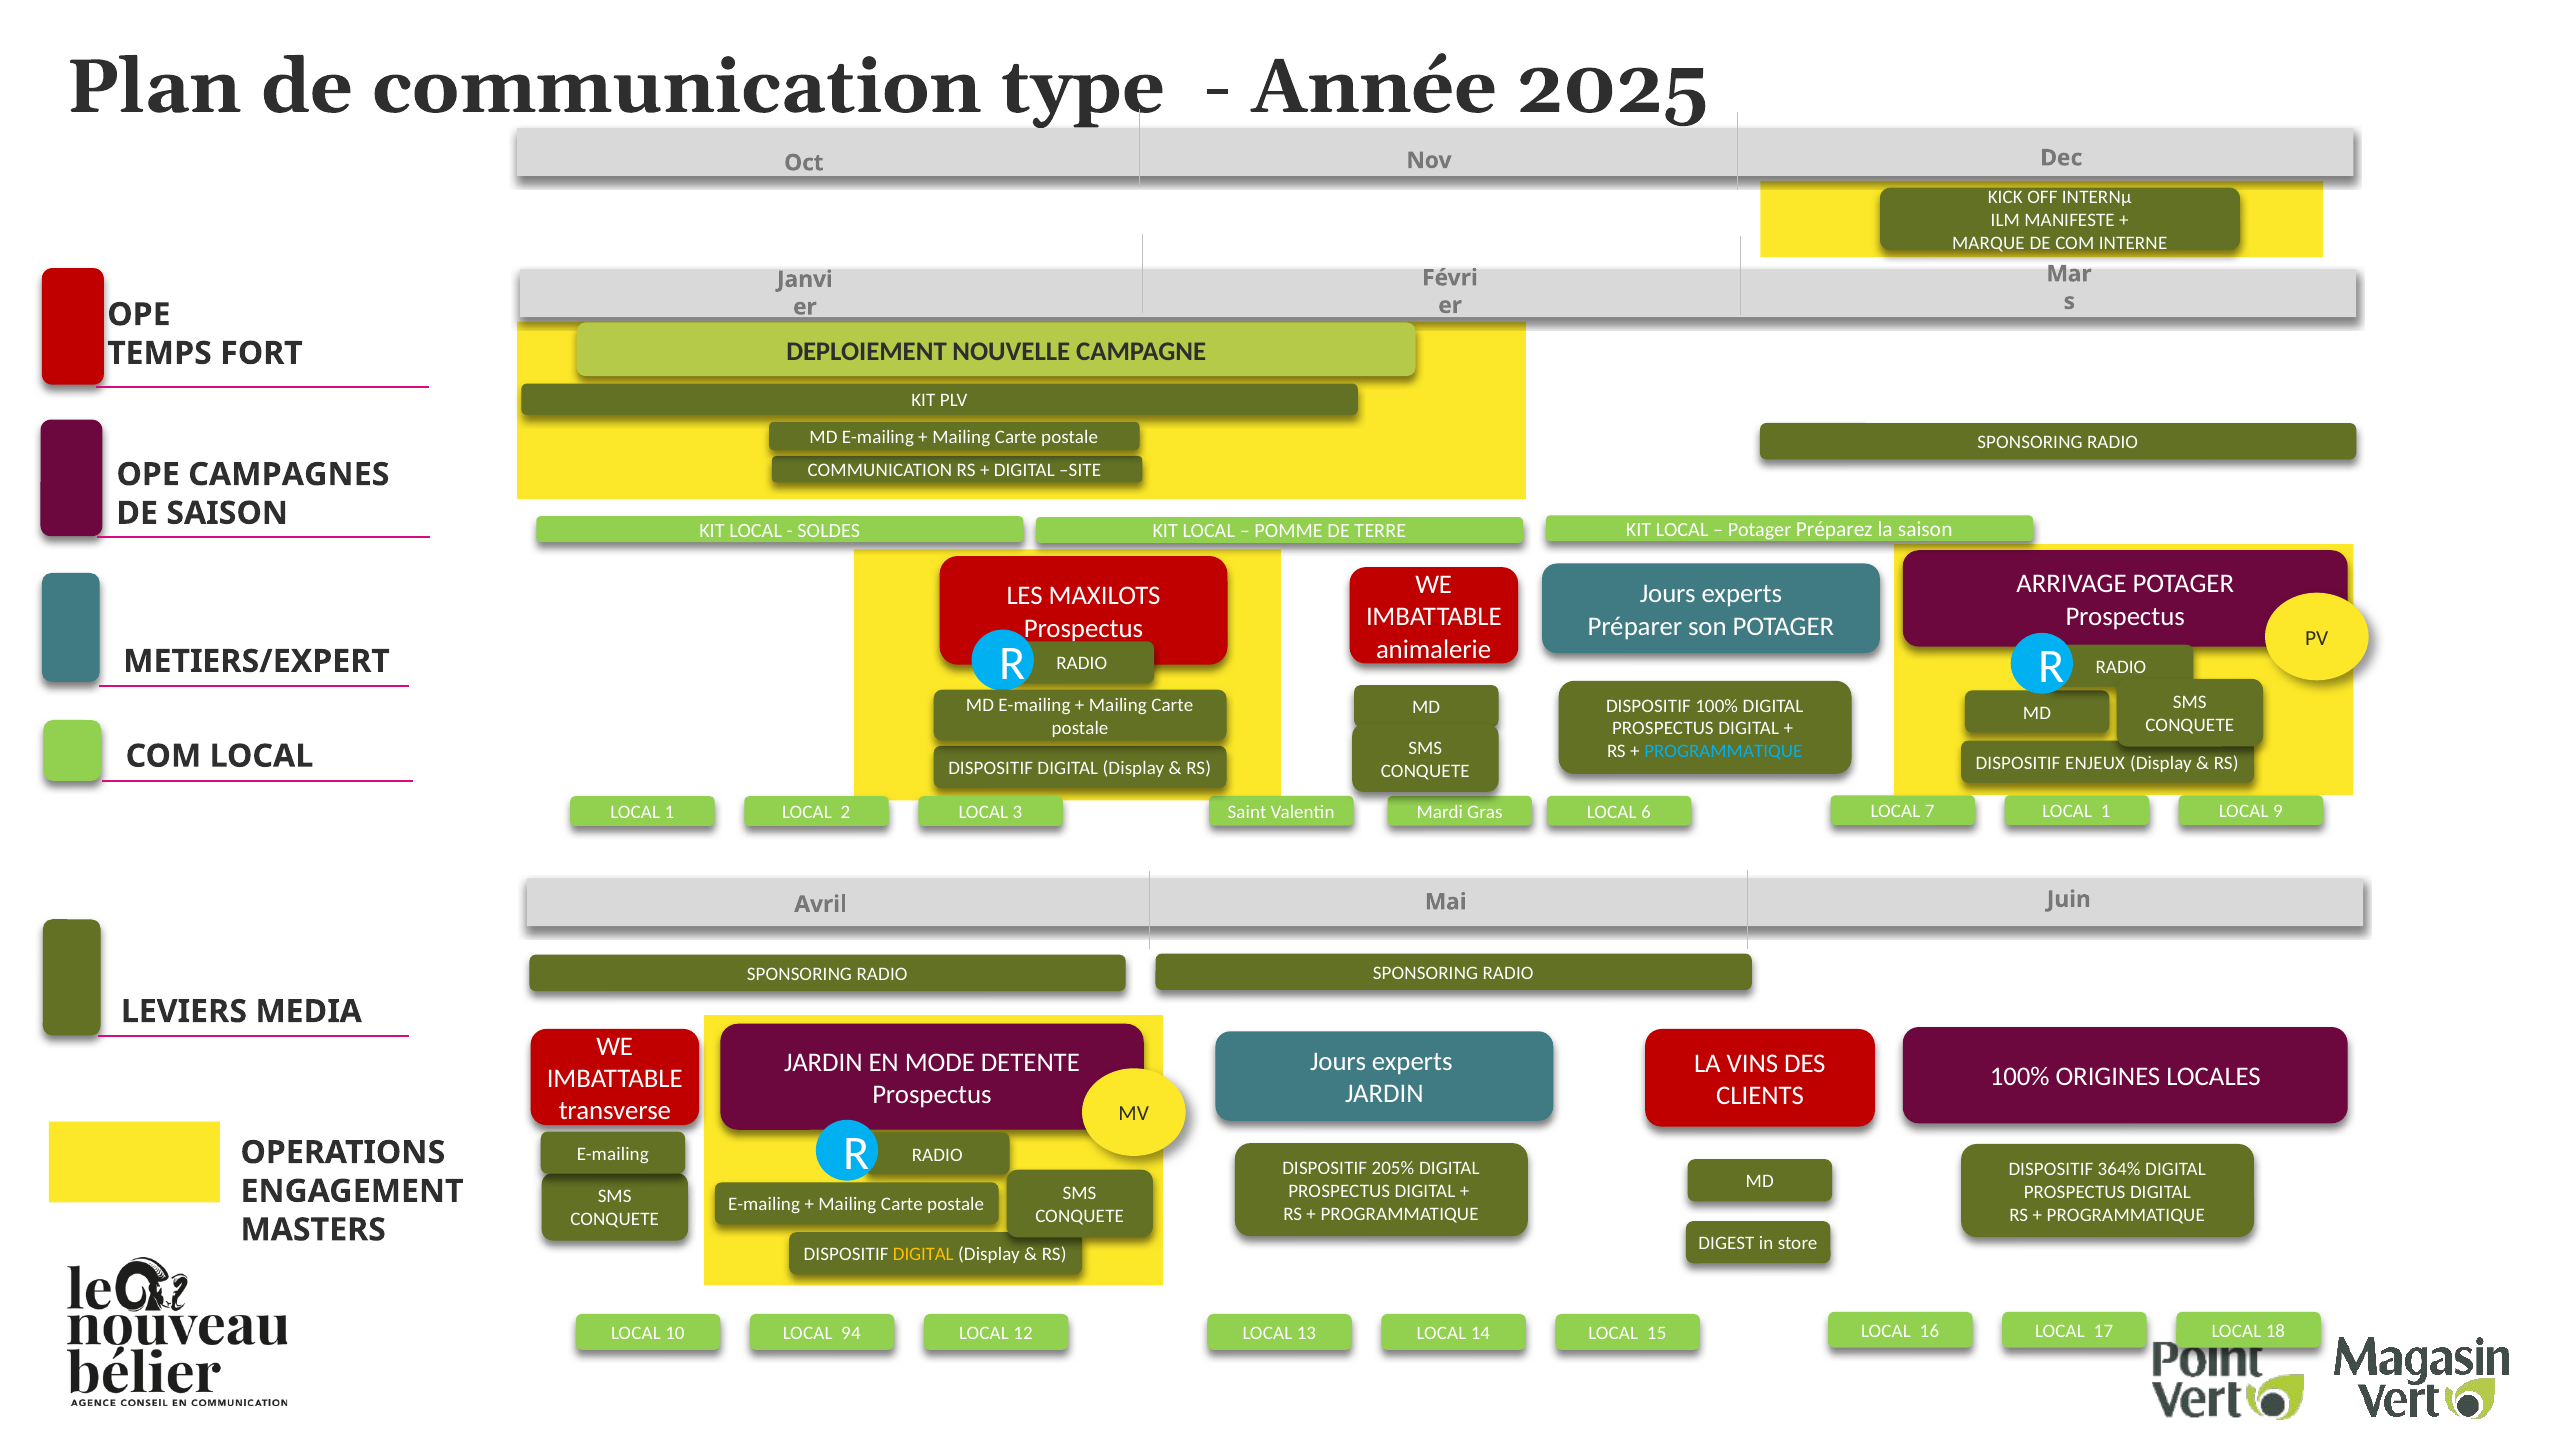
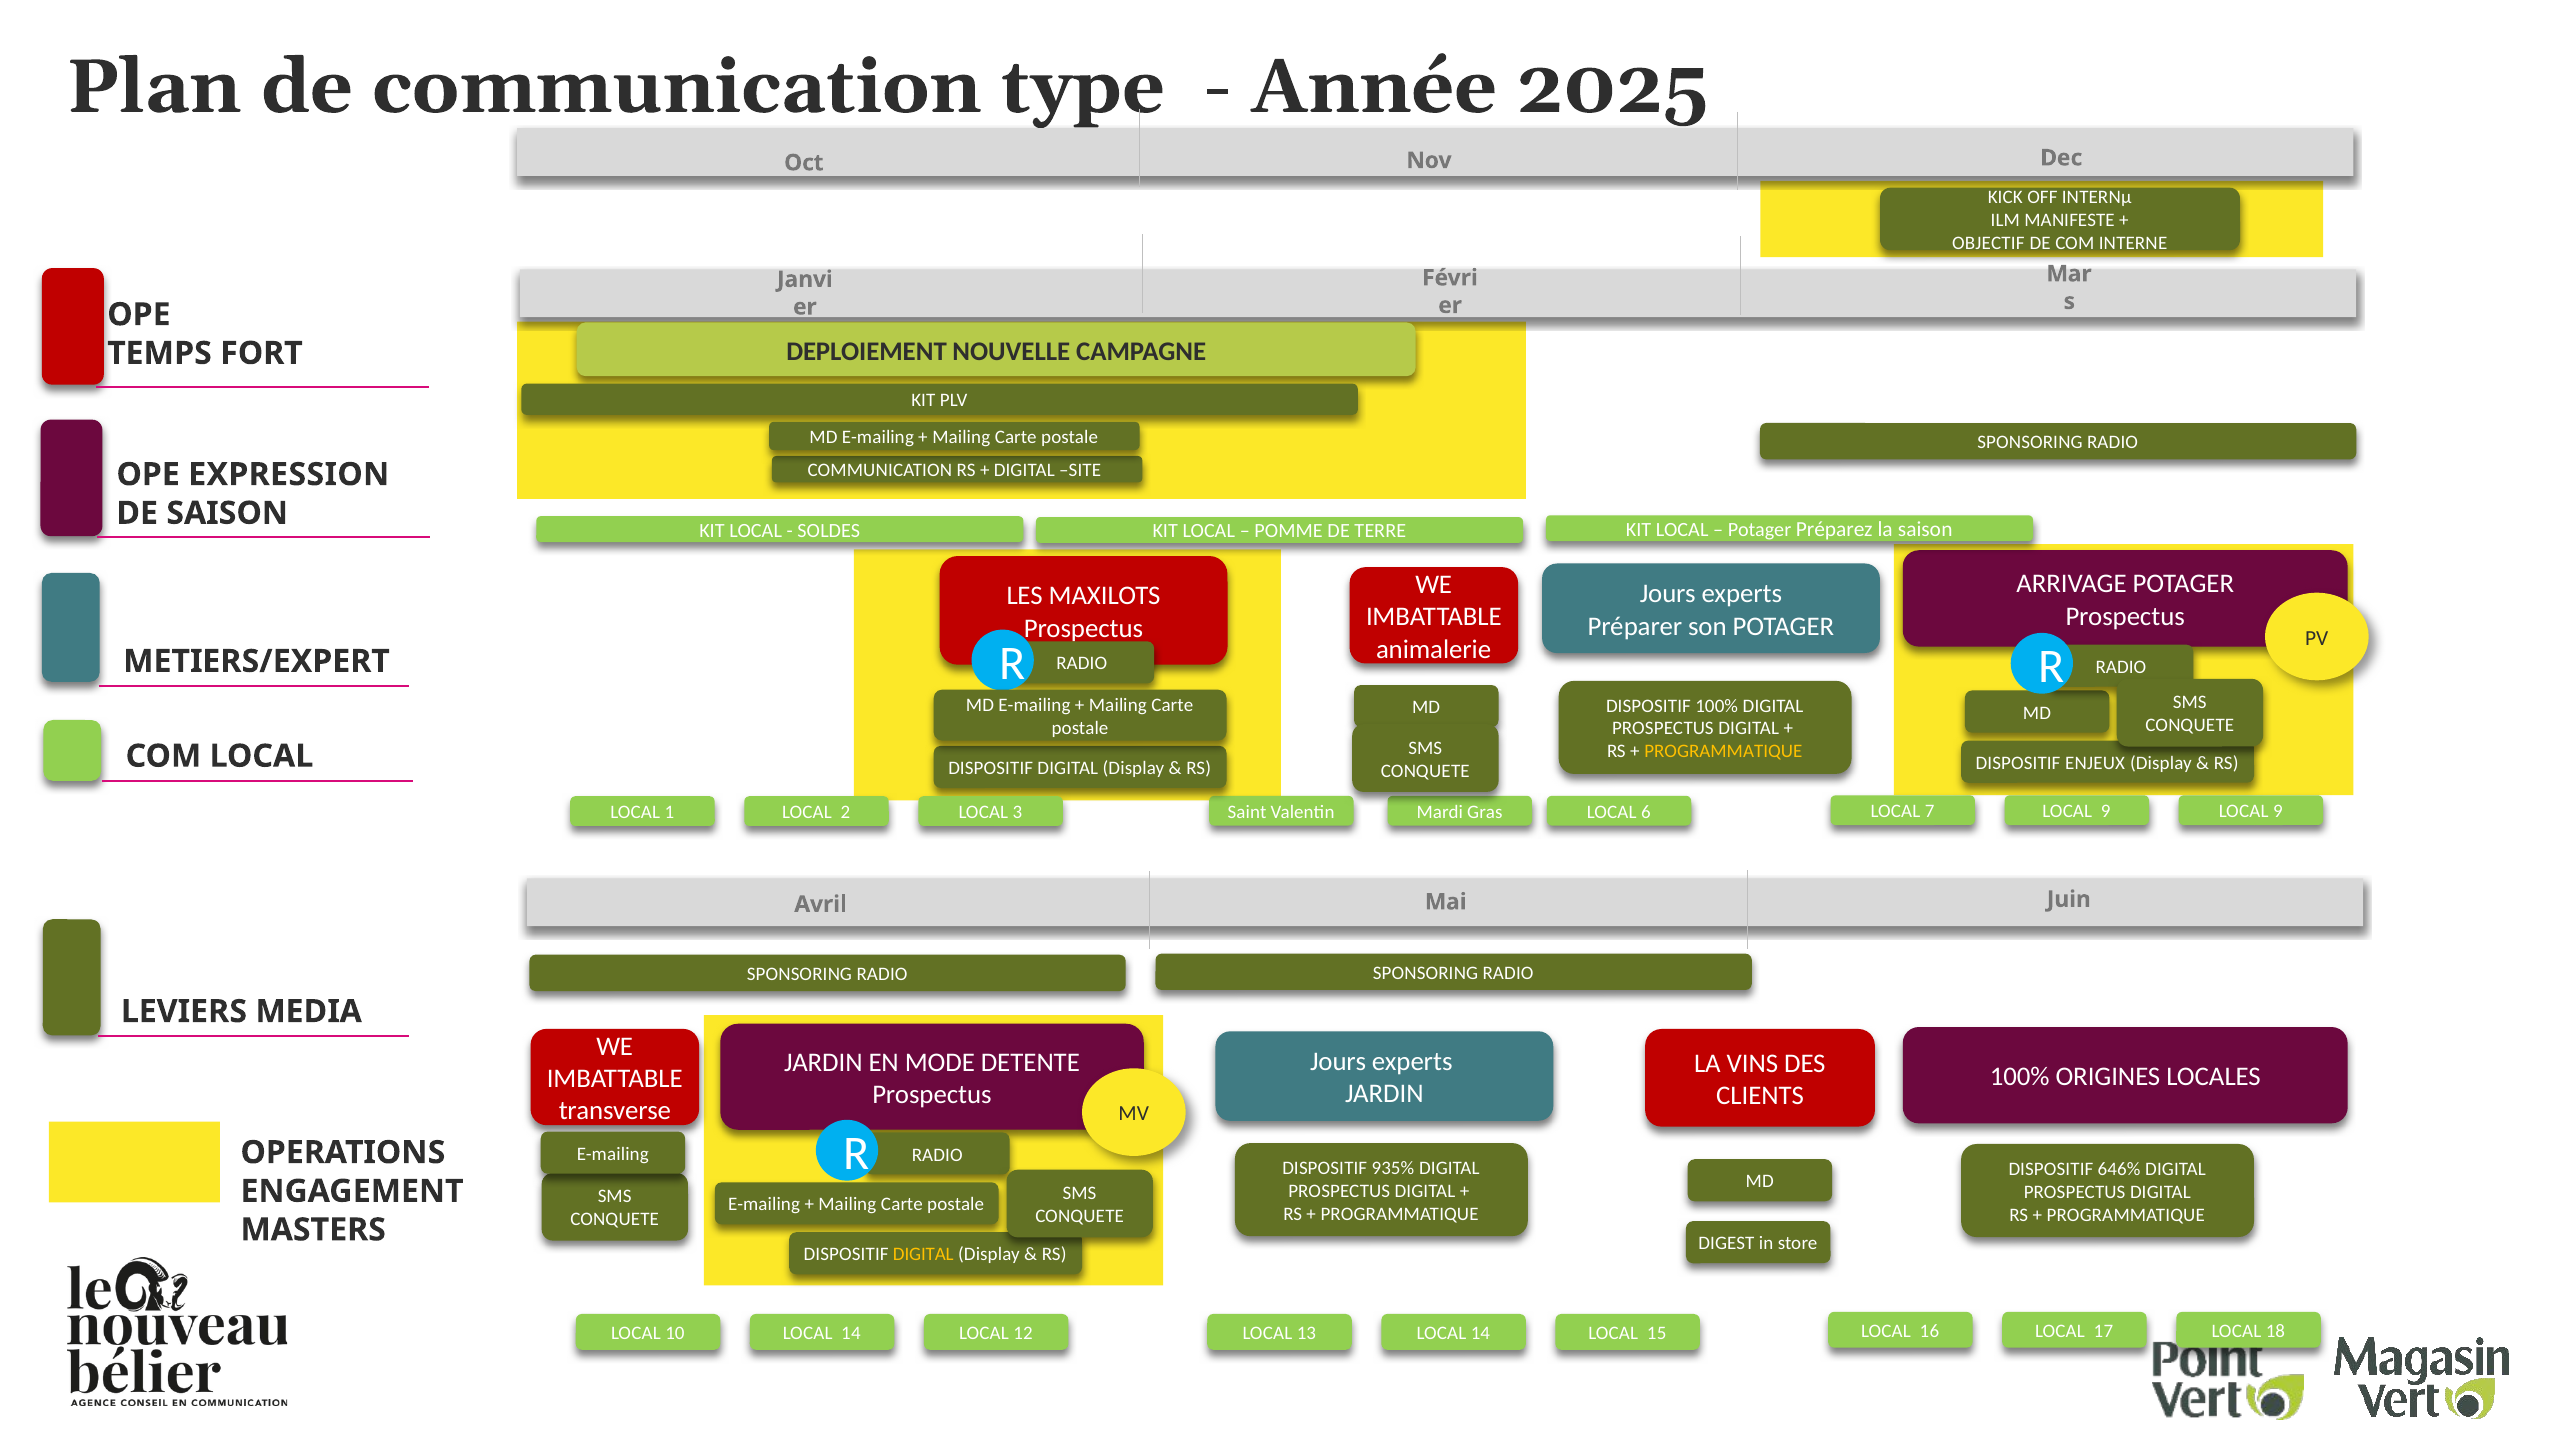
MARQUE: MARQUE -> OBJECTIF (1988, 243)
CAMPAGNES: CAMPAGNES -> EXPRESSION (289, 475)
PROGRAMMATIQUE colour: light blue -> yellow (1723, 752)
7 LOCAL 1: 1 -> 9 (2106, 812)
205%: 205% -> 935% (1393, 1168)
364%: 364% -> 646% (2119, 1169)
10 LOCAL 94: 94 -> 14 (851, 1333)
